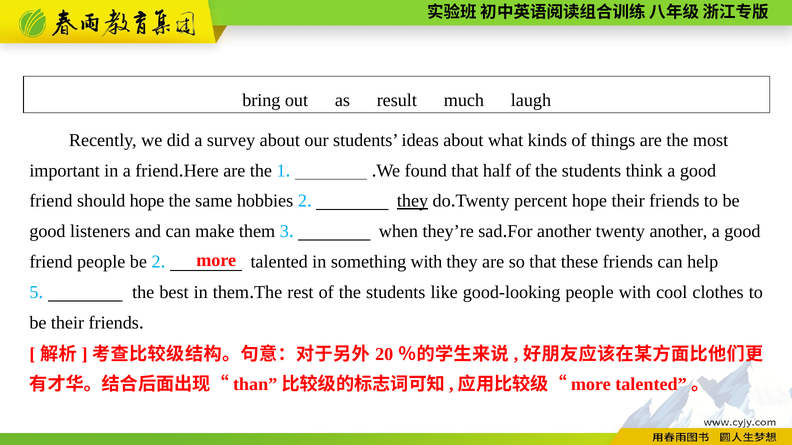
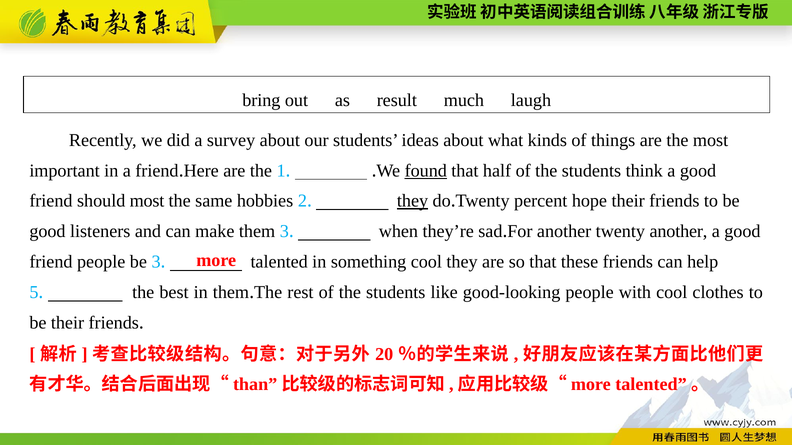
found underline: none -> present (426, 171)
should hope: hope -> most (147, 201)
be 2: 2 -> 3 (156, 262)
something with: with -> cool (426, 262)
